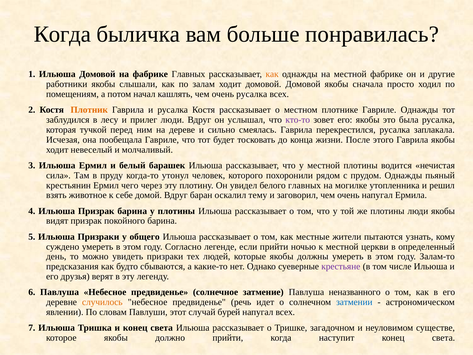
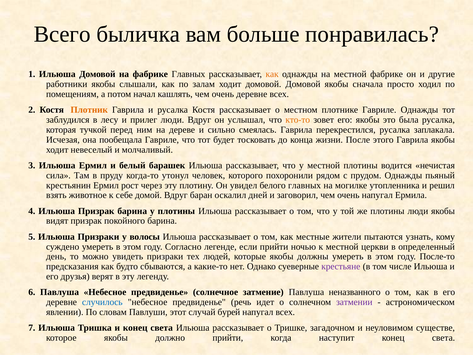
Когда: Когда -> Всего (62, 34)
очень русалка: русалка -> деревне (252, 94)
кто-то colour: purple -> orange (298, 120)
чего: чего -> рост (130, 185)
тему: тему -> дней (258, 195)
общего: общего -> волосы (145, 237)
Залам-то: Залам-то -> После-то (437, 256)
случилось colour: orange -> blue (102, 302)
затмении colour: blue -> purple (354, 302)
